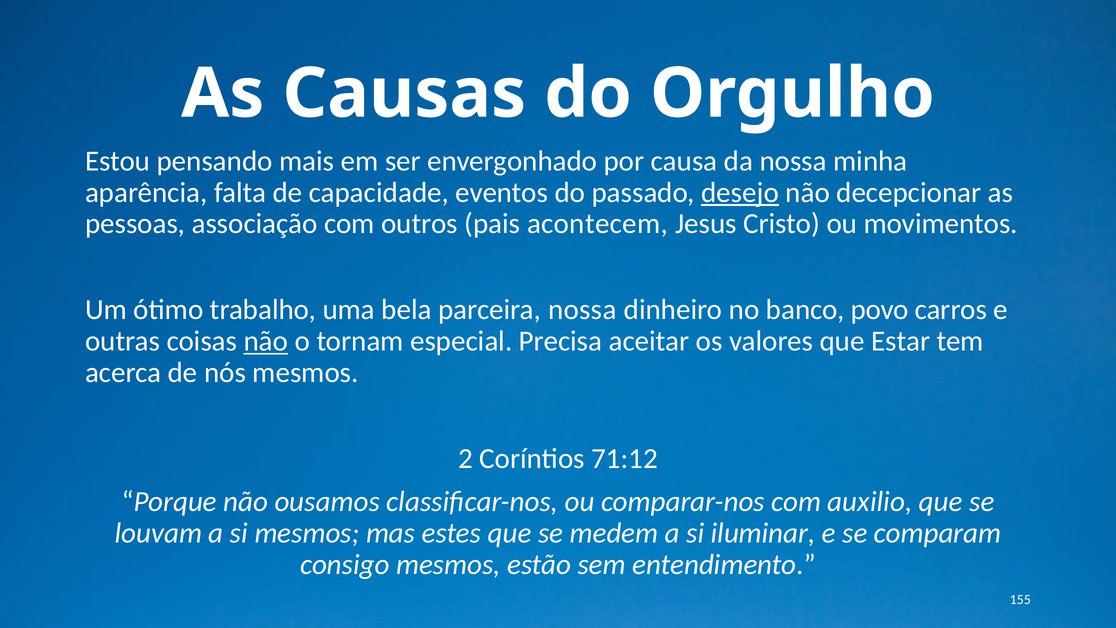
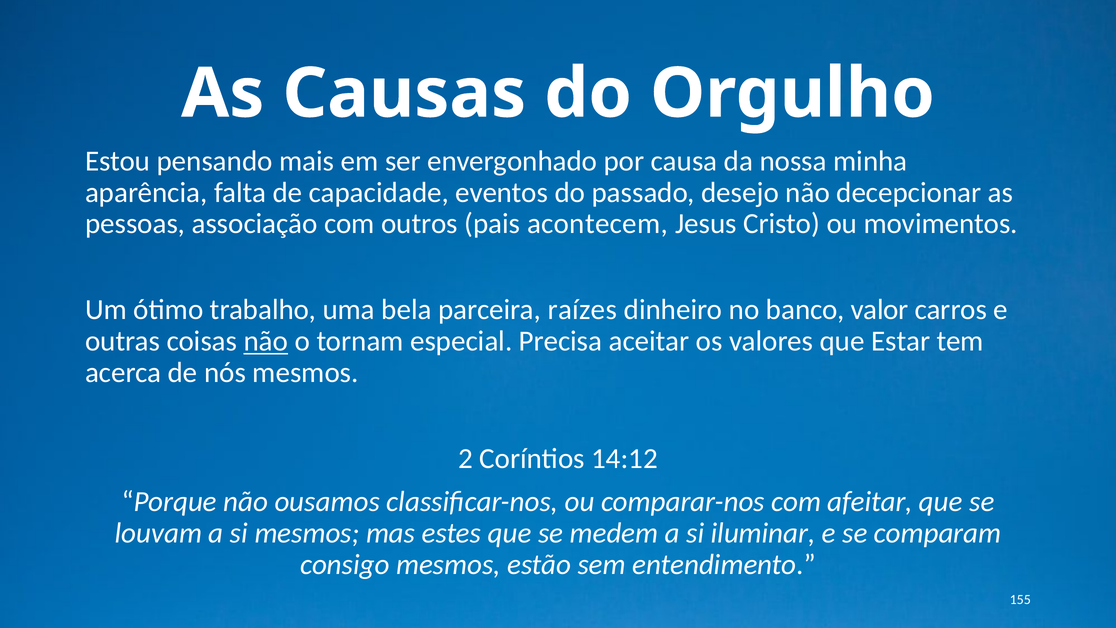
desejo underline: present -> none (740, 192)
parceira nossa: nossa -> raízes (582, 310)
povo: povo -> valor (880, 310)
71:12: 71:12 -> 14:12 (624, 458)
auxilio: auxilio -> afeitar (870, 502)
